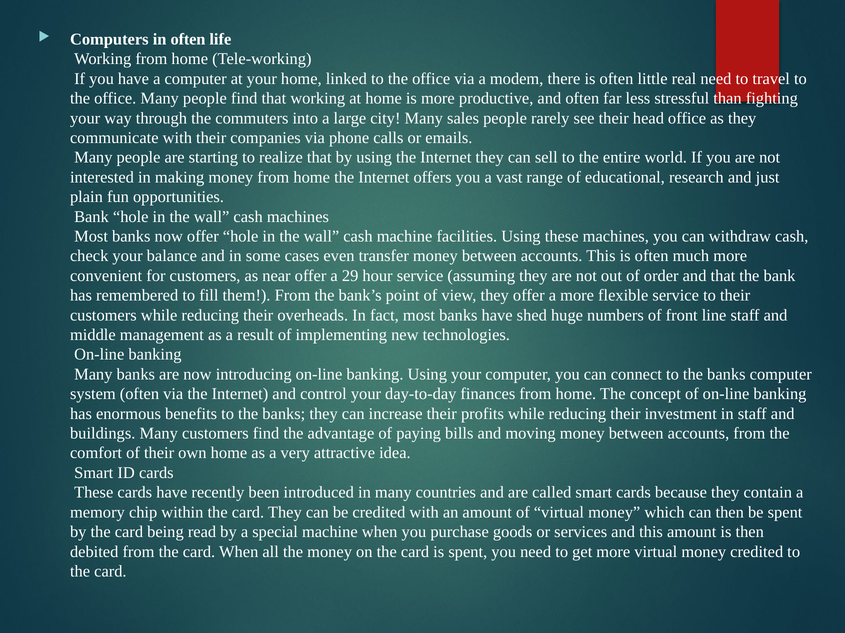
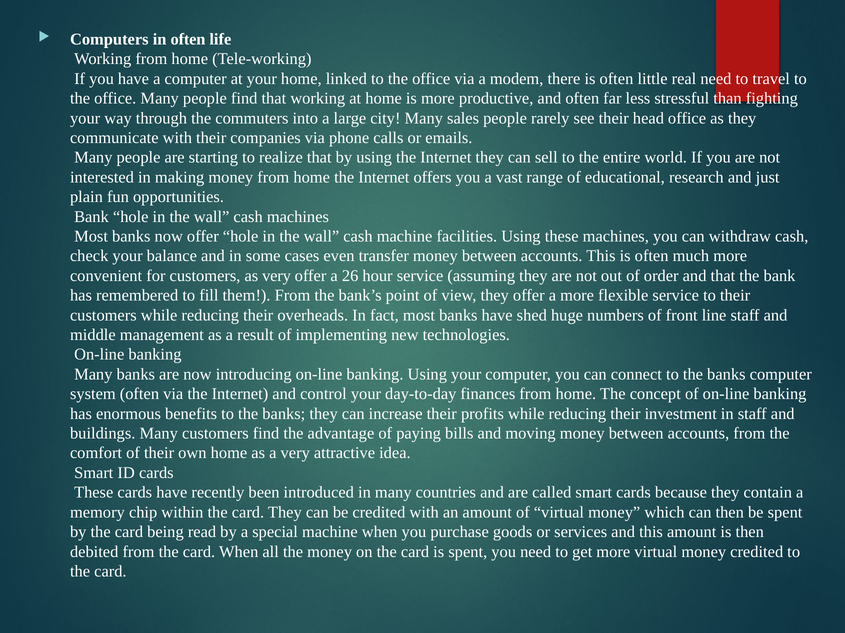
as near: near -> very (277, 276)
29: 29 -> 26 (350, 276)
